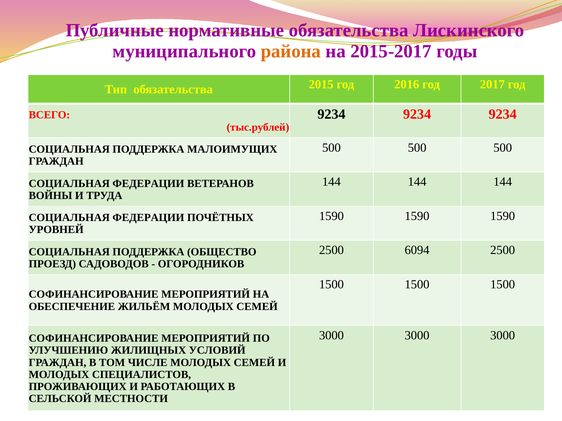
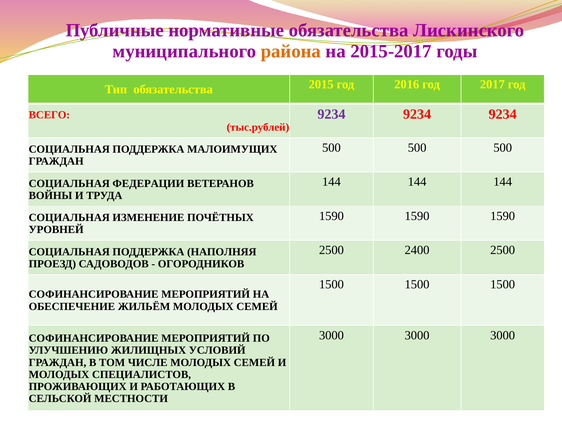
9234 colour: black -> purple (331, 114)
ФЕДЕРАЦИИ: ФЕДЕРАЦИИ -> ИЗМЕНЕНИЕ (148, 218)
6094: 6094 -> 2400 (417, 250)
ОБЩЕСТВО: ОБЩЕСТВО -> НАПОЛНЯЯ (222, 252)
